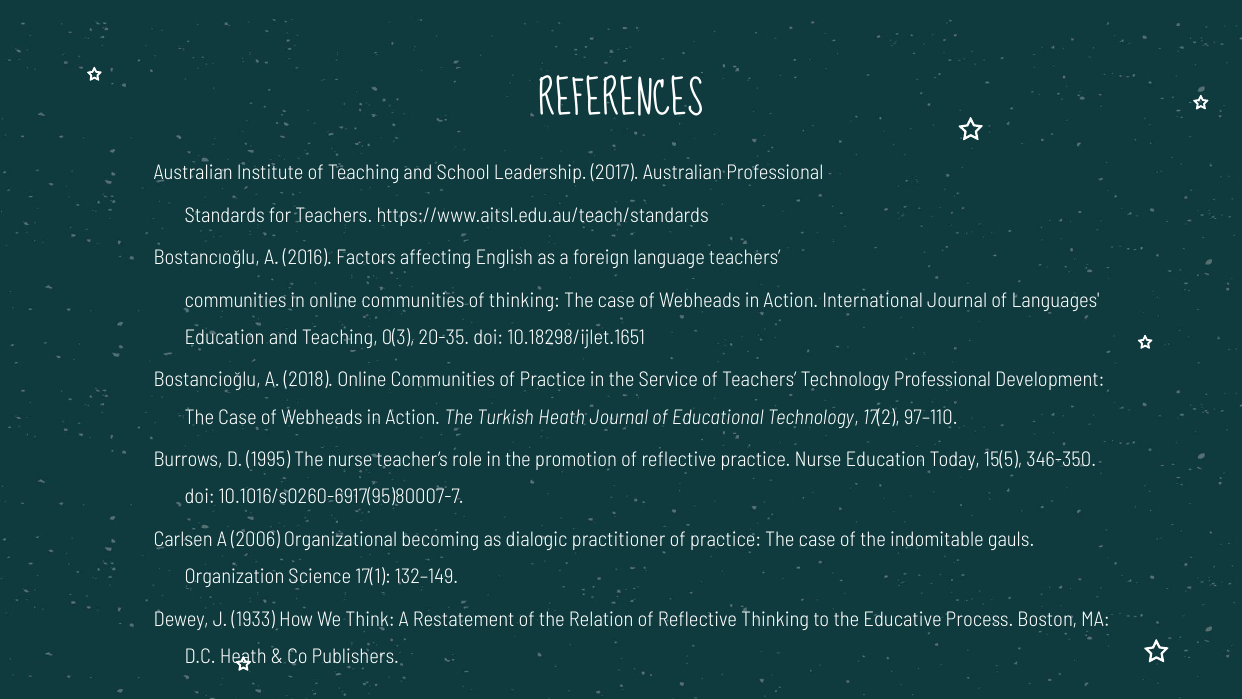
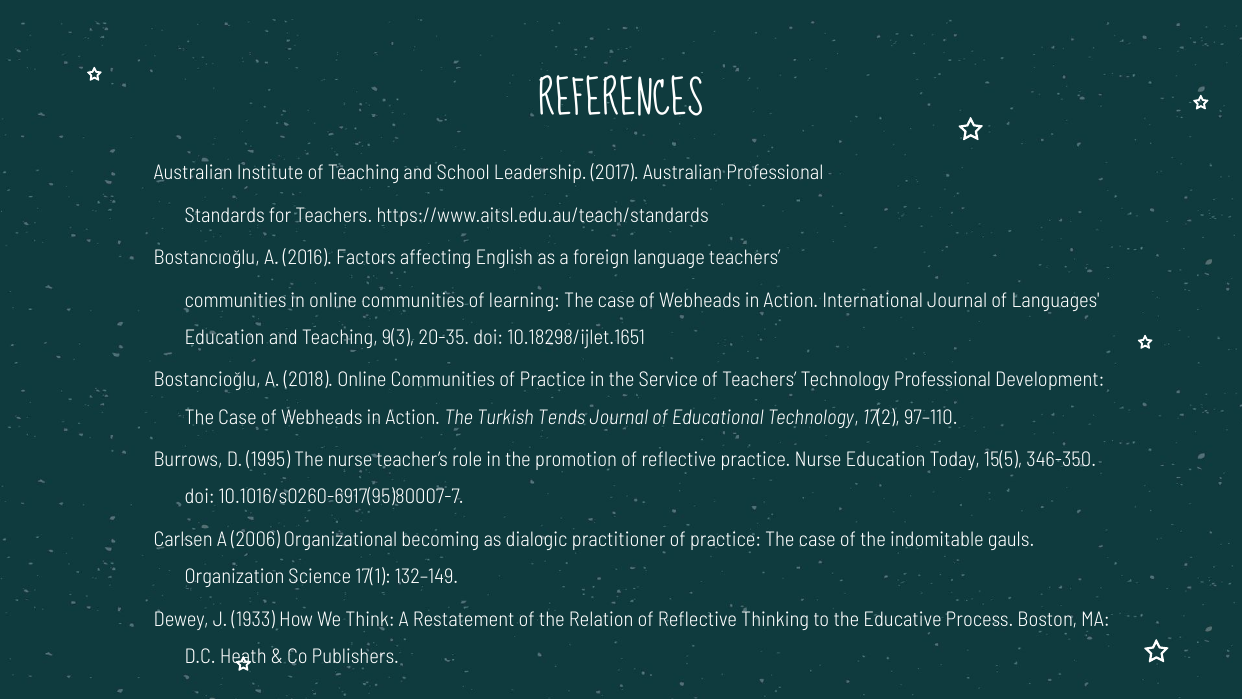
of thinking: thinking -> learning (524, 300)
0(3: 0(3 -> 9(3 (398, 338)
Turkish Heath: Heath -> Tends (562, 417)
